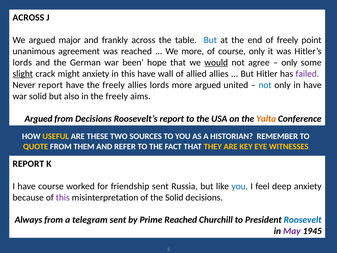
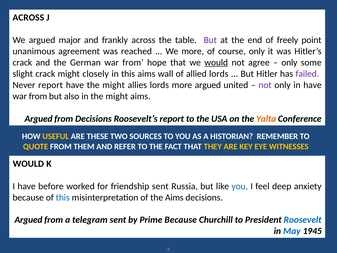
But colour: blue -> purple (210, 40)
lords: lords -> crack (22, 62)
German war been: been -> from (133, 62)
slight underline: present -> none (23, 74)
might anxiety: anxiety -> closely (96, 74)
this have: have -> aims (146, 74)
allied allies: allies -> lords (219, 74)
have the freely: freely -> might (114, 85)
not colour: blue -> purple (265, 85)
solid: solid -> from (38, 96)
in the freely: freely -> might (117, 96)
REPORT: REPORT -> WOULD (28, 163)
have course: course -> before (51, 186)
this colour: purple -> blue (63, 197)
the Solid: Solid -> Aims (174, 197)
Always: Always -> Argued (28, 220)
Prime Reached: Reached -> Because (181, 220)
May colour: purple -> blue (292, 231)
